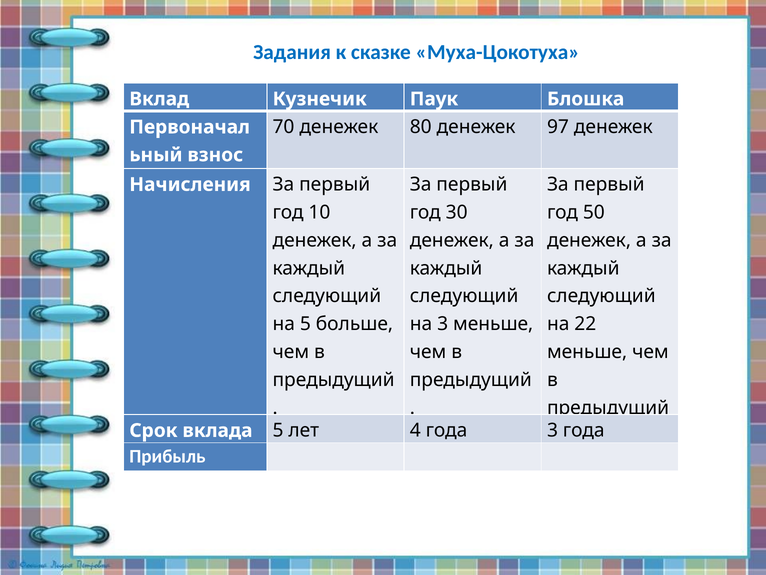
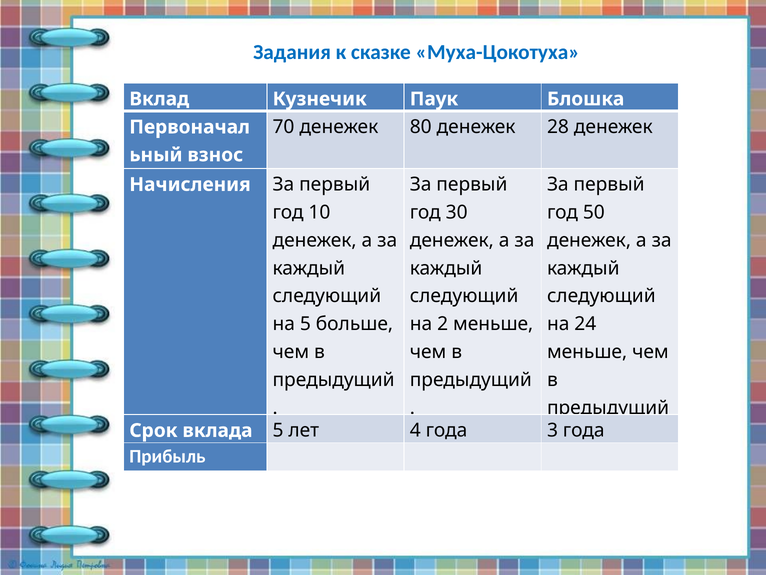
97: 97 -> 28 (558, 127)
на 3: 3 -> 2 (443, 324)
22: 22 -> 24 (585, 324)
